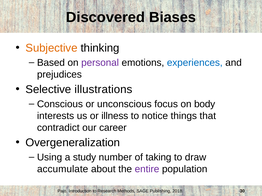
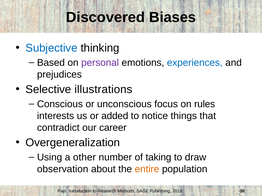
Subjective colour: orange -> blue (52, 48)
body: body -> rules (205, 104)
illness: illness -> added (115, 116)
study: study -> other (84, 158)
accumulate: accumulate -> observation (63, 169)
entire colour: purple -> orange (147, 169)
